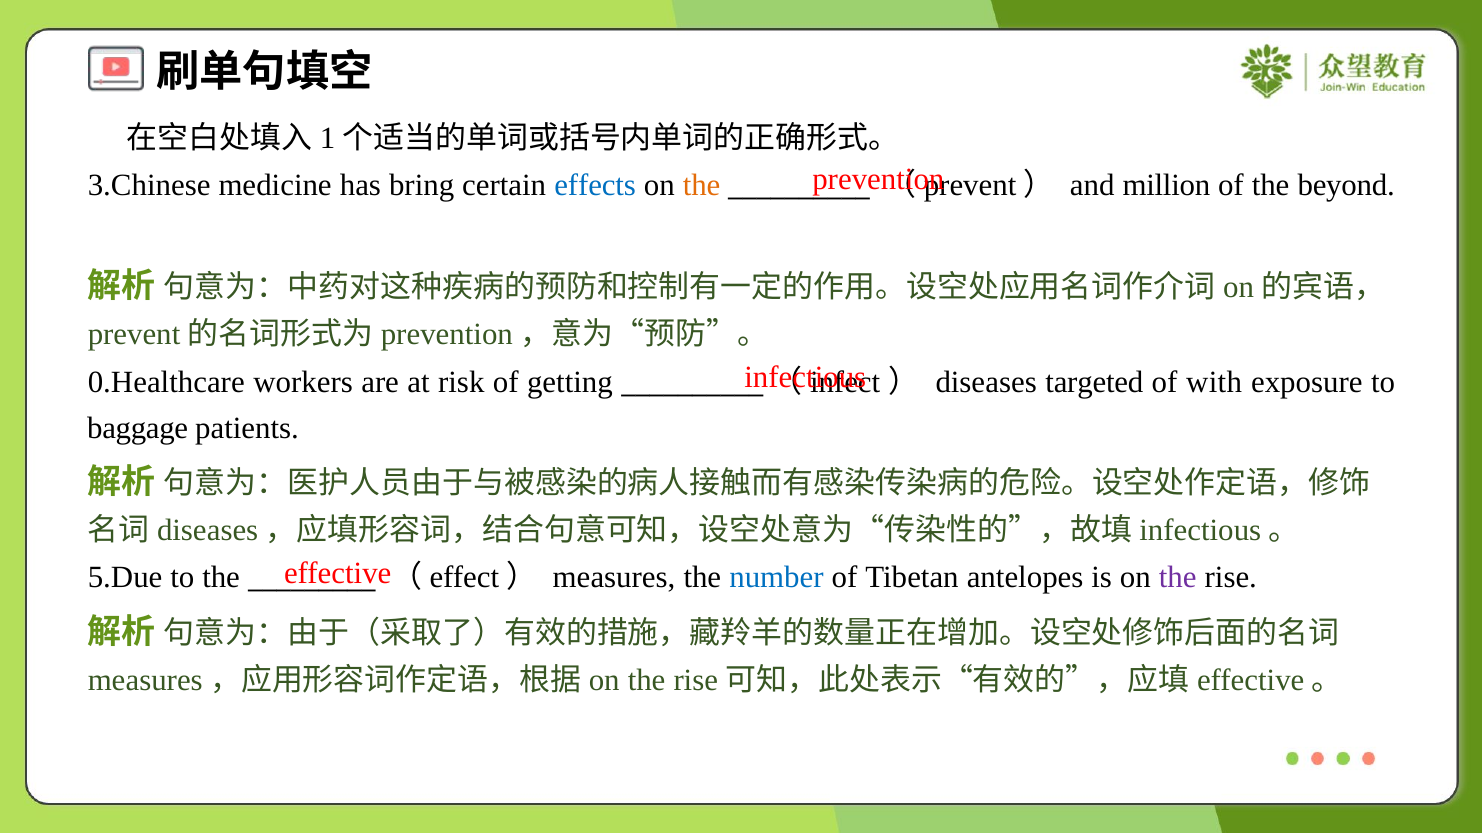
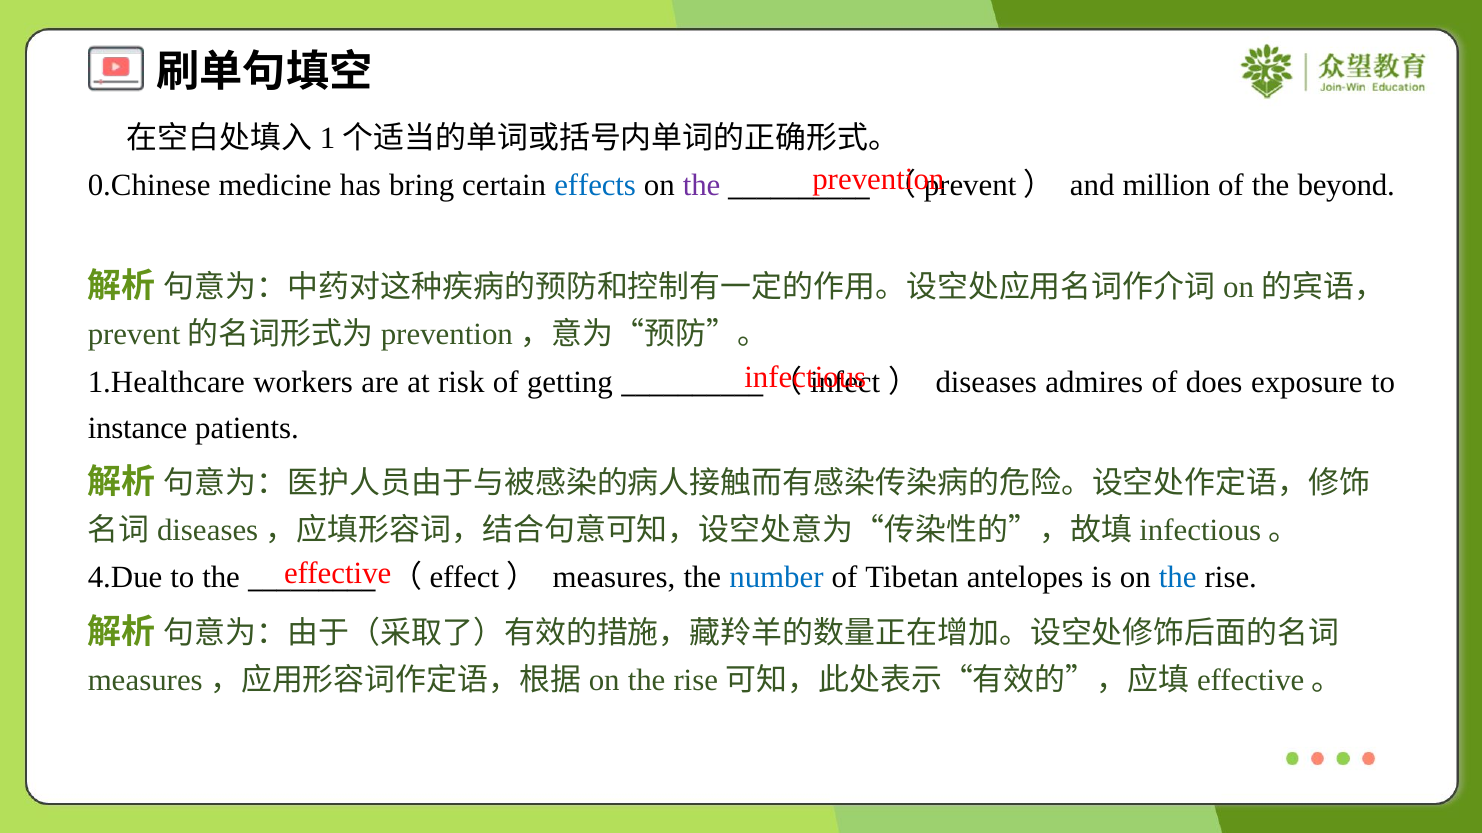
3.Chinese: 3.Chinese -> 0.Chinese (149, 185)
the colour: orange -> purple (702, 185)
0.Healthcare: 0.Healthcare -> 1.Healthcare (166, 382)
targeted: targeted -> admires (1094, 382)
with: with -> does (1214, 382)
baggage: baggage -> instance (138, 429)
5.Due: 5.Due -> 4.Due (125, 578)
the colour: purple -> blue (1178, 578)
